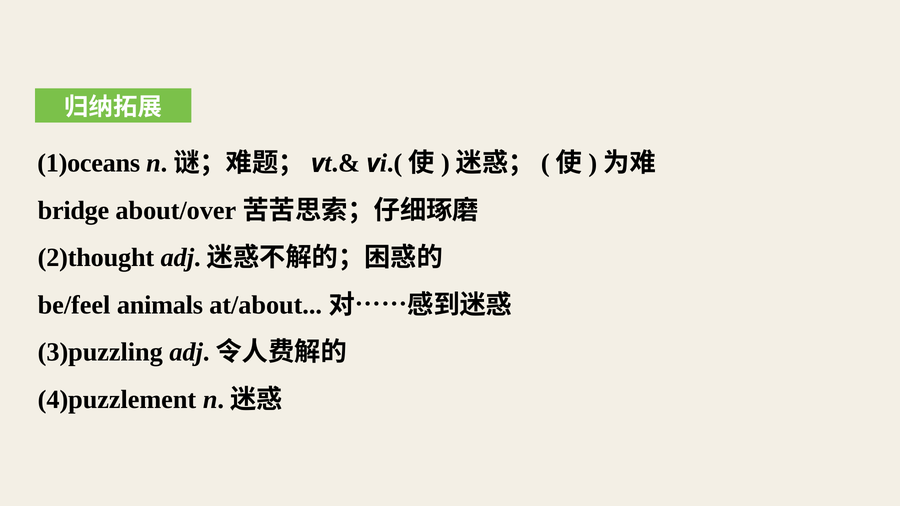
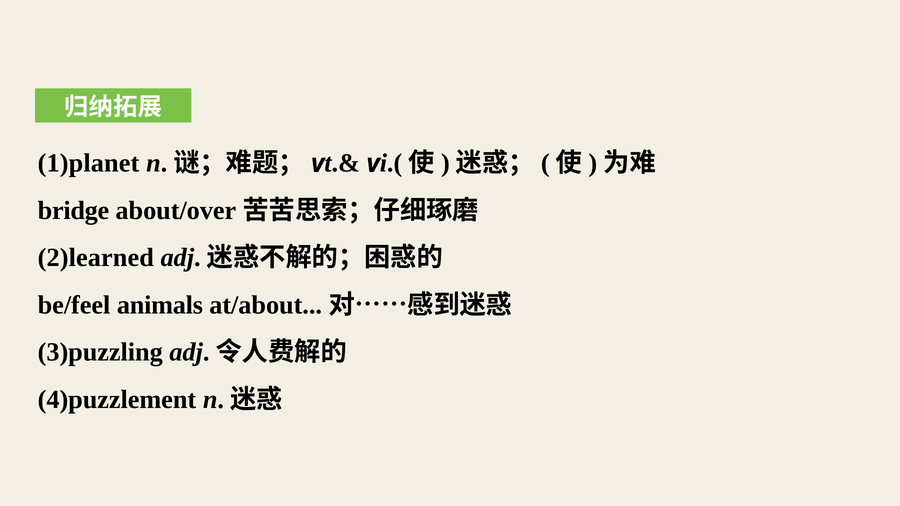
1)oceans: 1)oceans -> 1)planet (89, 163)
2)thought: 2)thought -> 2)learned (96, 258)
